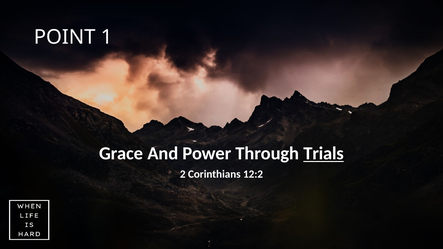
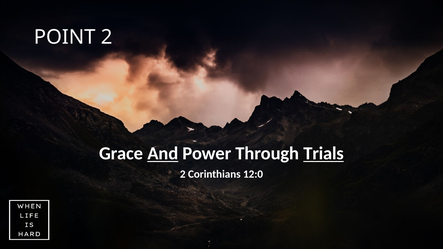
POINT 1: 1 -> 2 (107, 37)
And underline: none -> present (163, 154)
12:2: 12:2 -> 12:0 (253, 174)
